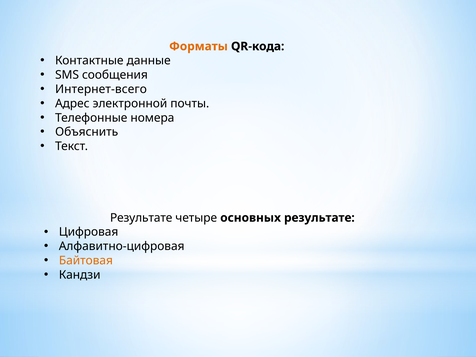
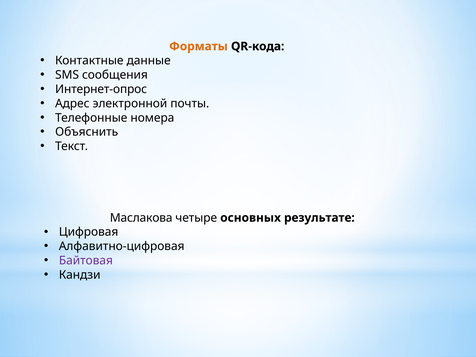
Интернет-всего: Интернет-всего -> Интернет-опрос (101, 89)
Результате: Результате -> Маслакова (141, 218)
Байтовая colour: orange -> purple (86, 261)
